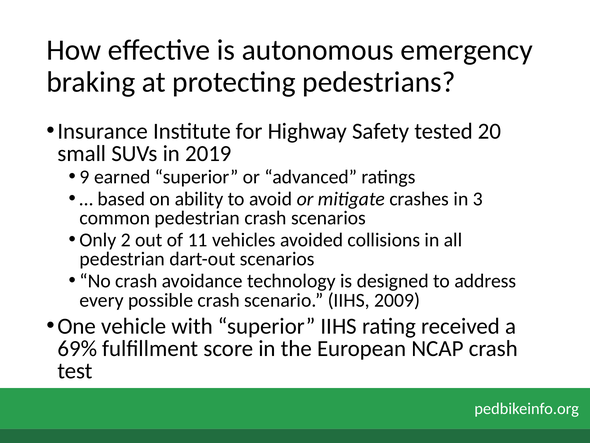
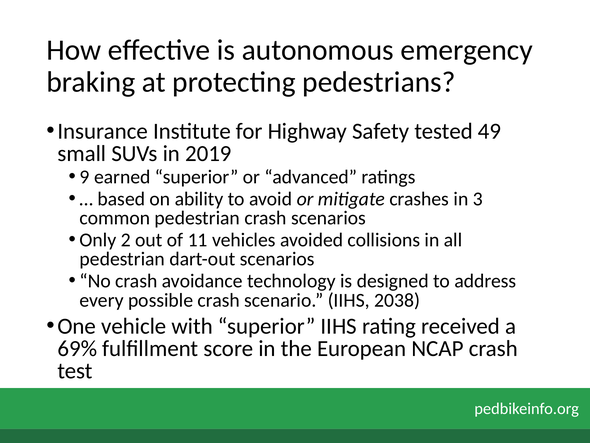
20: 20 -> 49 (490, 131)
2009: 2009 -> 2038 (397, 300)
